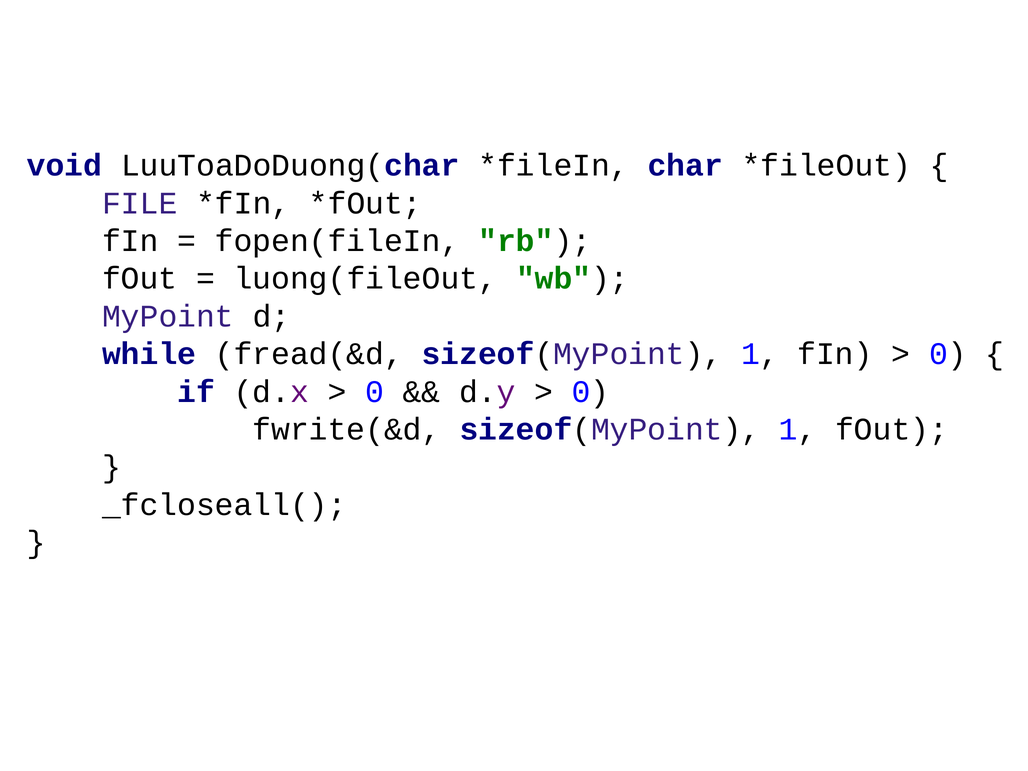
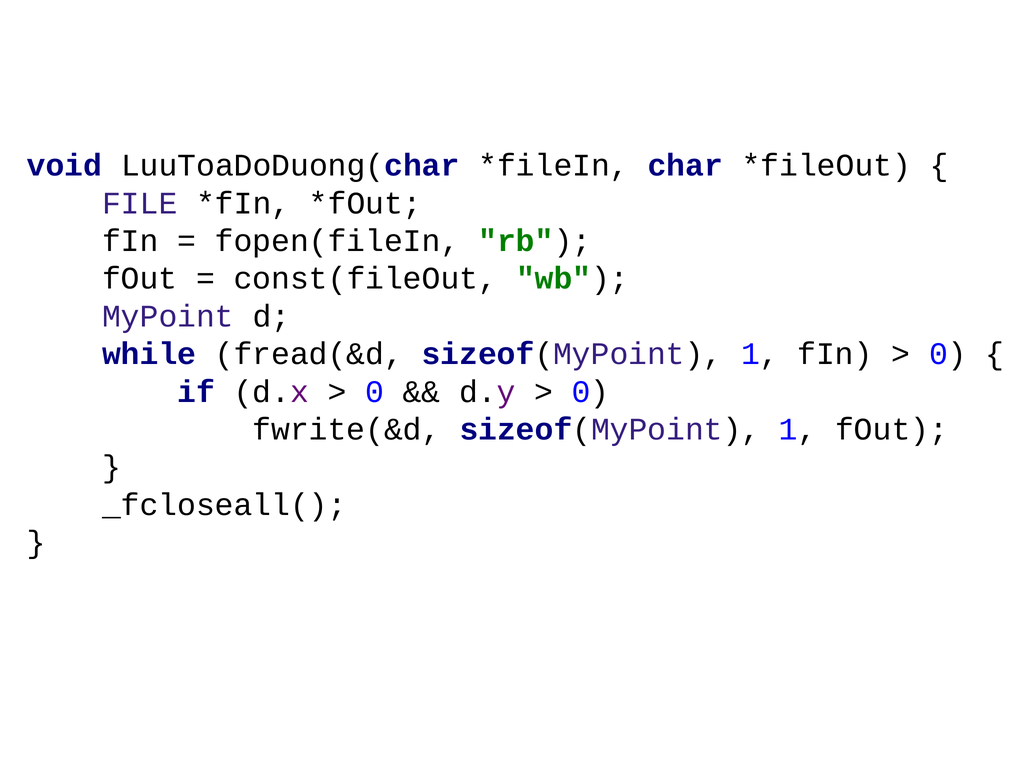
luong(fileOut: luong(fileOut -> const(fileOut (365, 279)
